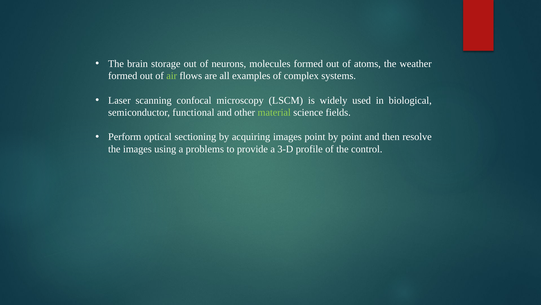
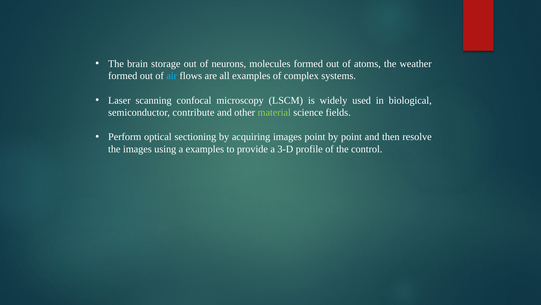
air colour: light green -> light blue (172, 76)
functional: functional -> contribute (193, 112)
a problems: problems -> examples (205, 149)
